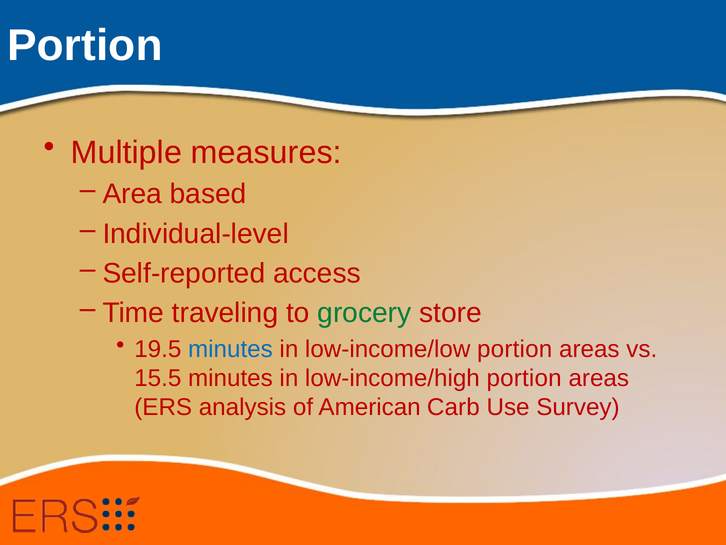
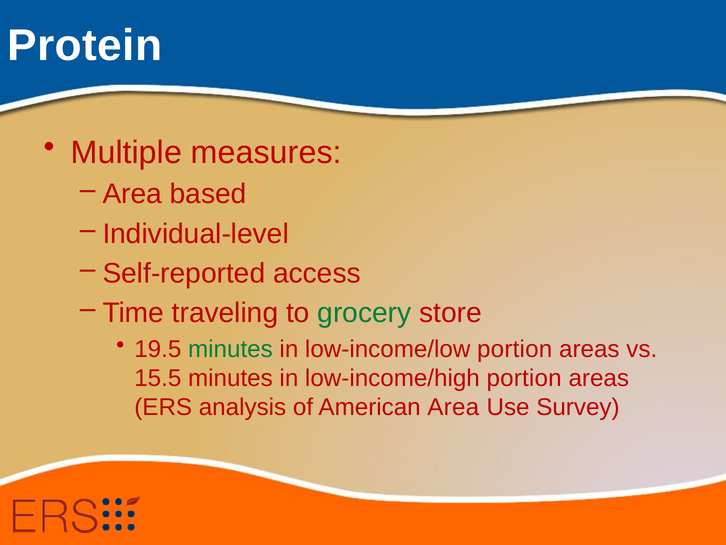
Portion: Portion -> Protein (85, 45)
minutes colour: blue -> green (230, 349)
American Carb: Carb -> Area (453, 407)
